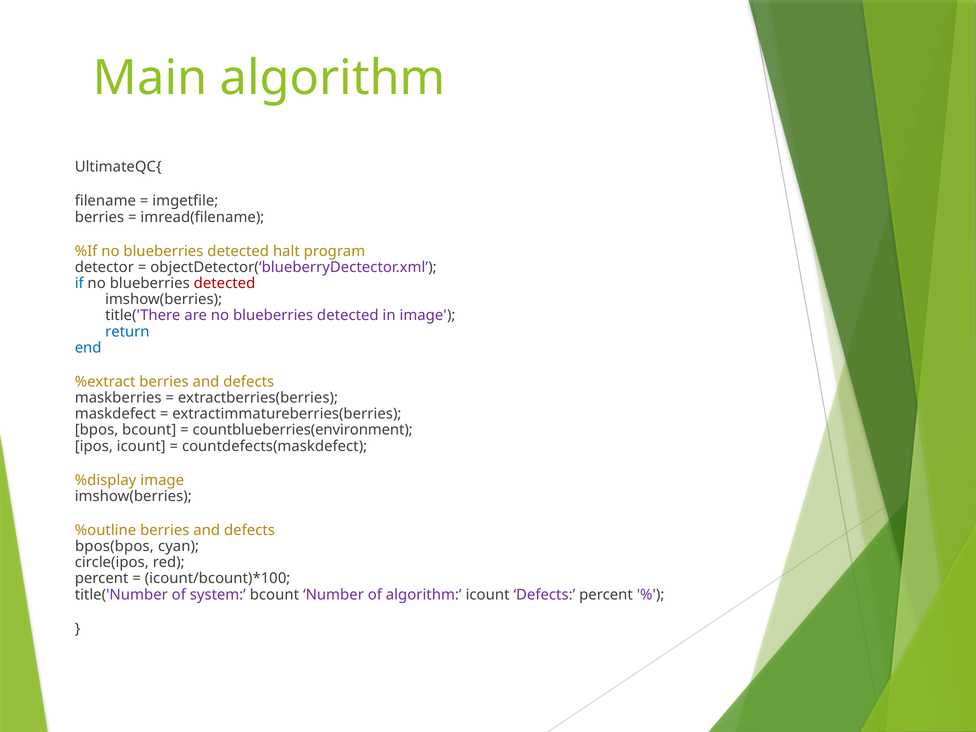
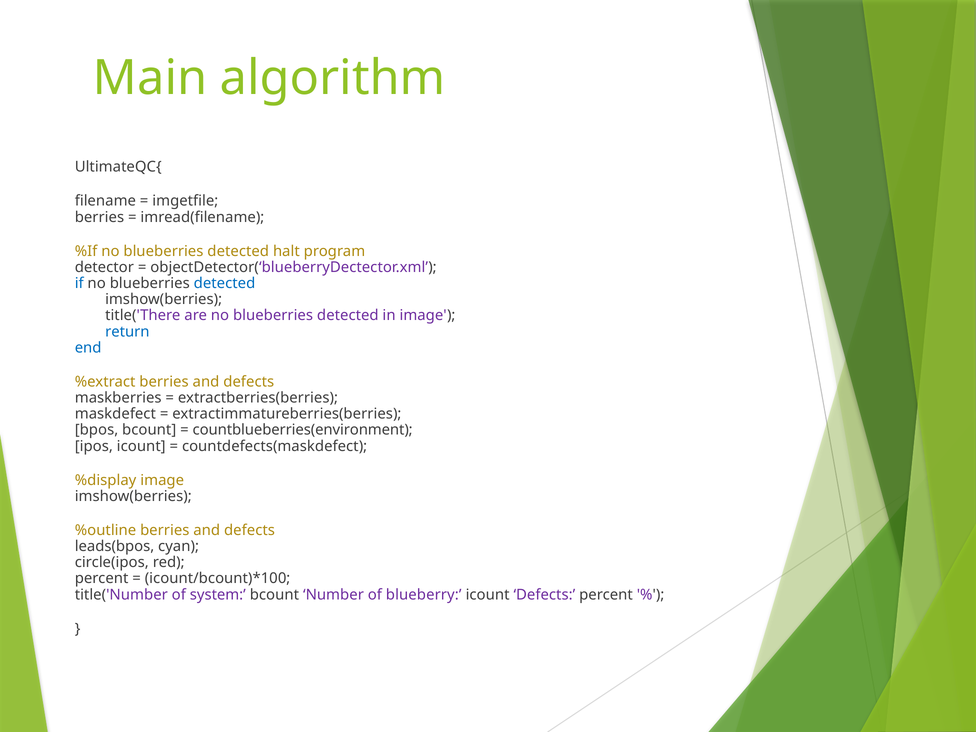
detected colour: red -> blue (225, 283)
bpos(bpos: bpos(bpos -> leads(bpos (115, 546)
of algorithm: algorithm -> blueberry (424, 595)
